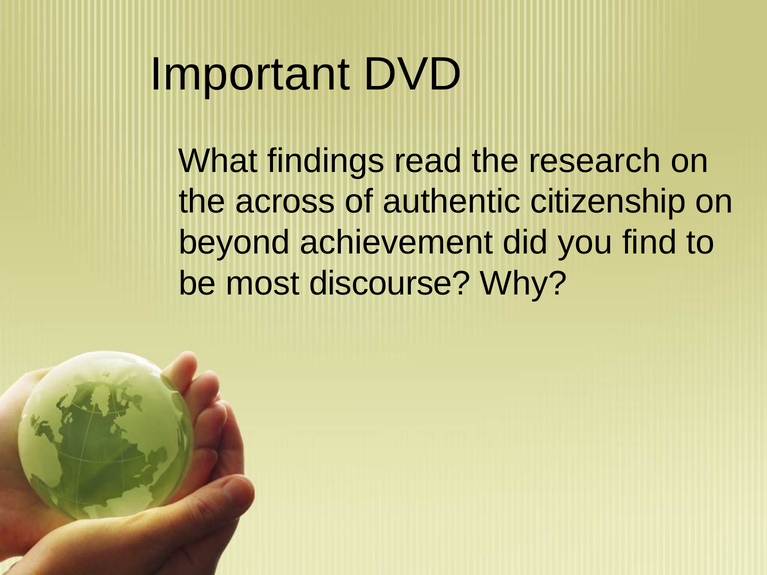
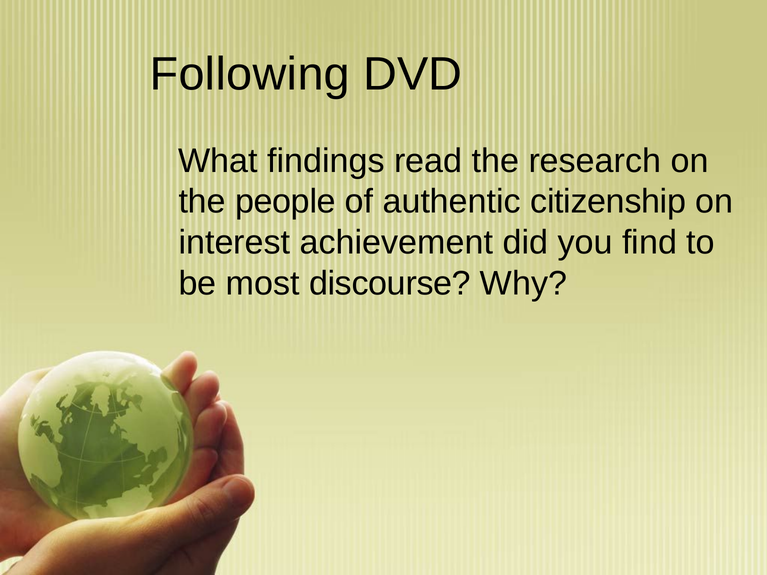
Important: Important -> Following (250, 74)
across: across -> people (285, 202)
beyond: beyond -> interest (234, 243)
